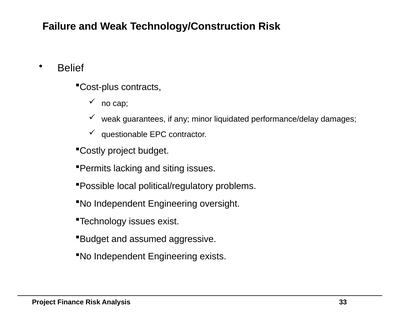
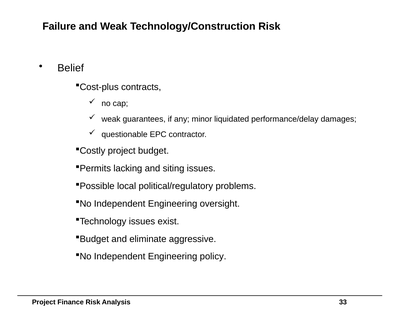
assumed: assumed -> eliminate (148, 239)
exists: exists -> policy (213, 256)
